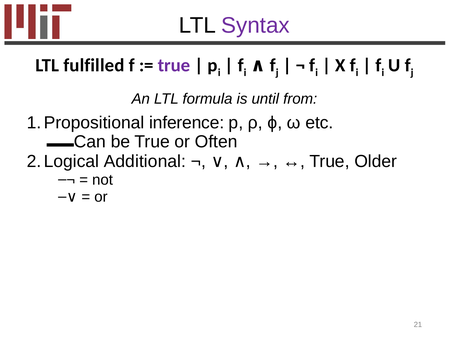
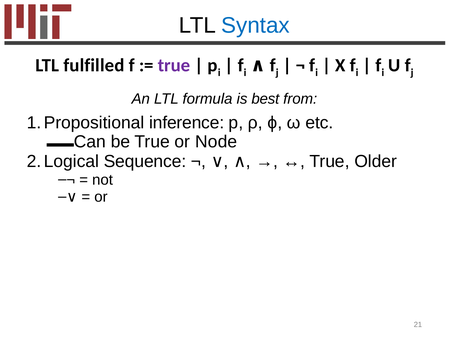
Syntax colour: purple -> blue (256, 25)
until: until -> best (265, 99)
Often: Often -> Node (216, 142)
Additional: Additional -> Sequence (145, 161)
